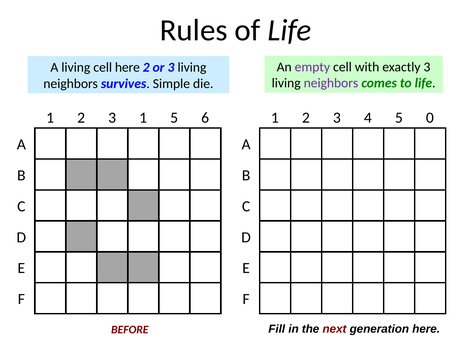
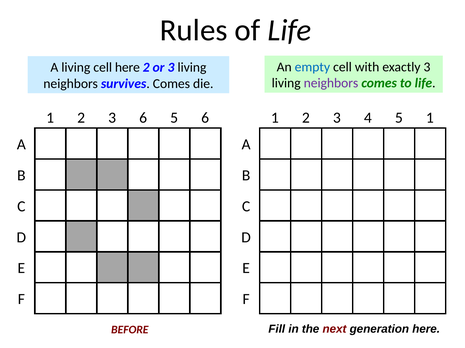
empty colour: purple -> blue (312, 67)
survives Simple: Simple -> Comes (171, 84)
3 1: 1 -> 6 (143, 118)
5 0: 0 -> 1 (430, 118)
